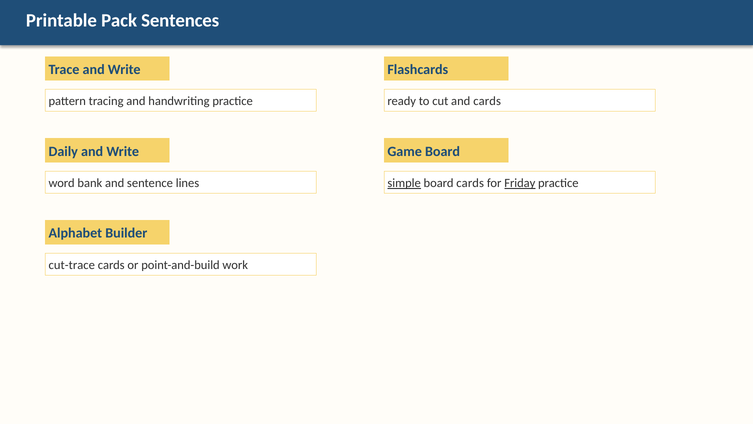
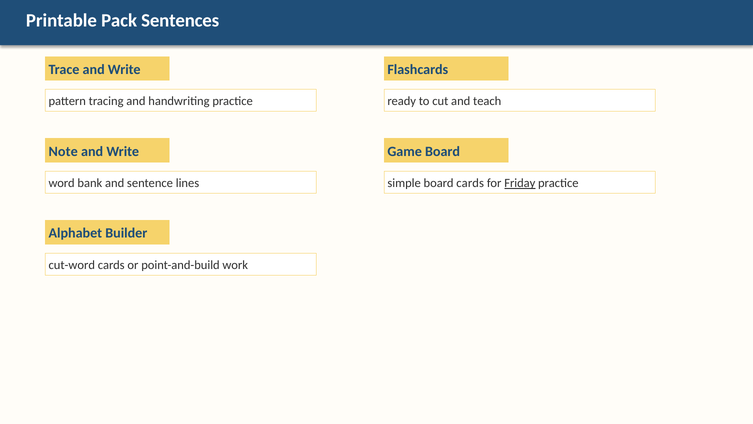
and cards: cards -> teach (487, 101)
Daily: Daily -> Note (63, 151)
simple underline: present -> none (404, 183)
cut-trace: cut-trace -> cut-word (72, 265)
